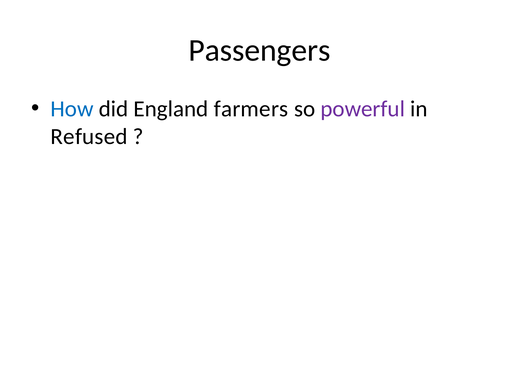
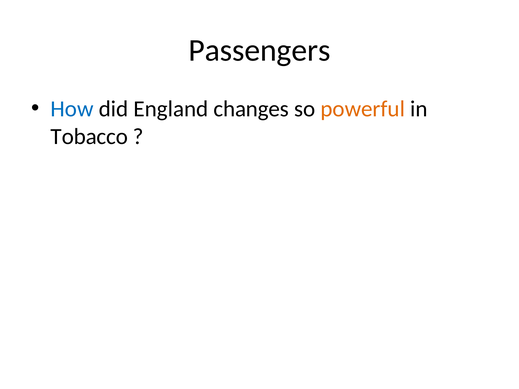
farmers: farmers -> changes (251, 109)
powerful colour: purple -> orange (363, 109)
Refused: Refused -> Tobacco (89, 137)
